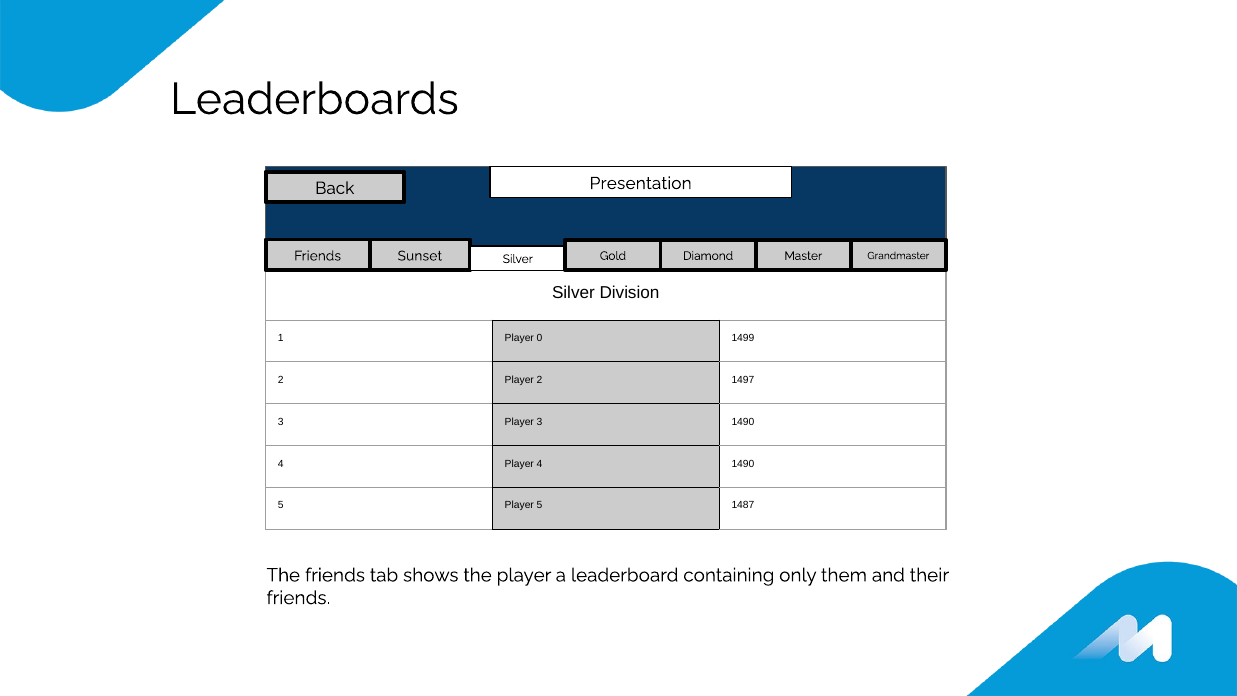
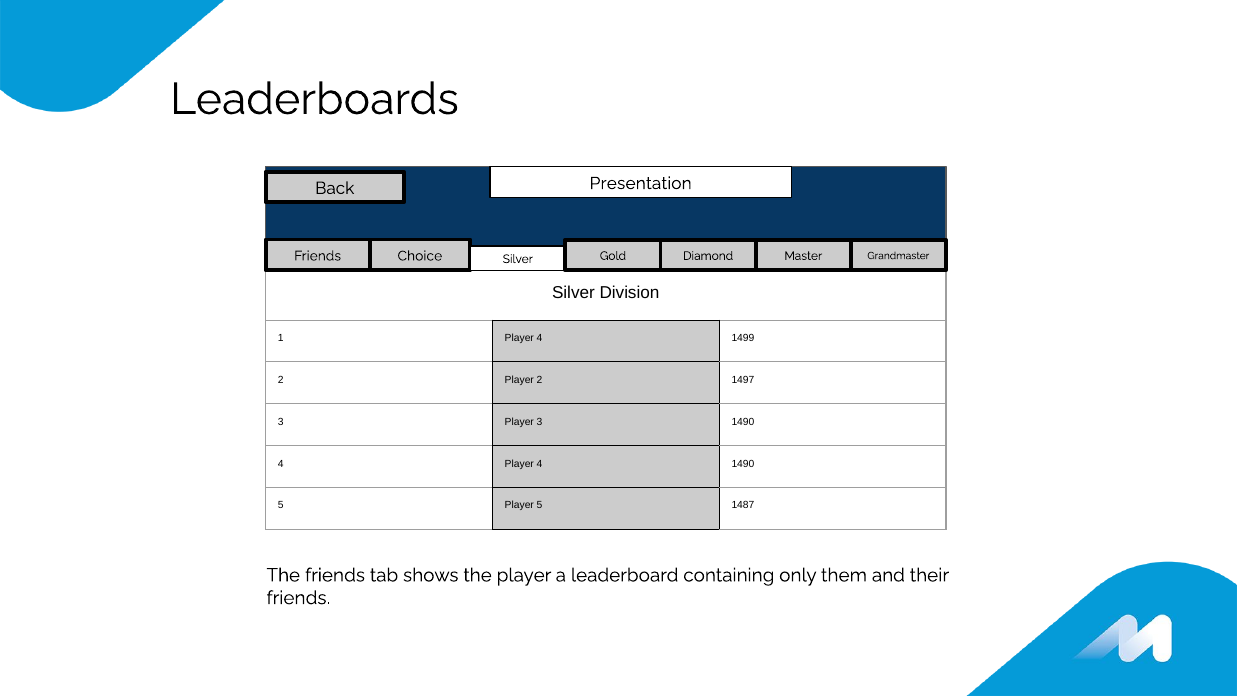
Sunset: Sunset -> Choice (420, 256)
1 Player 0: 0 -> 4 (540, 338)
